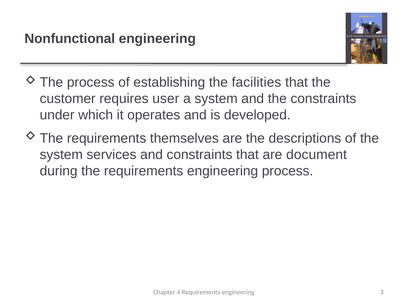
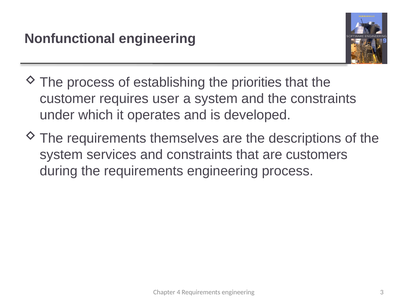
facilities: facilities -> priorities (257, 82)
document: document -> customers (317, 155)
